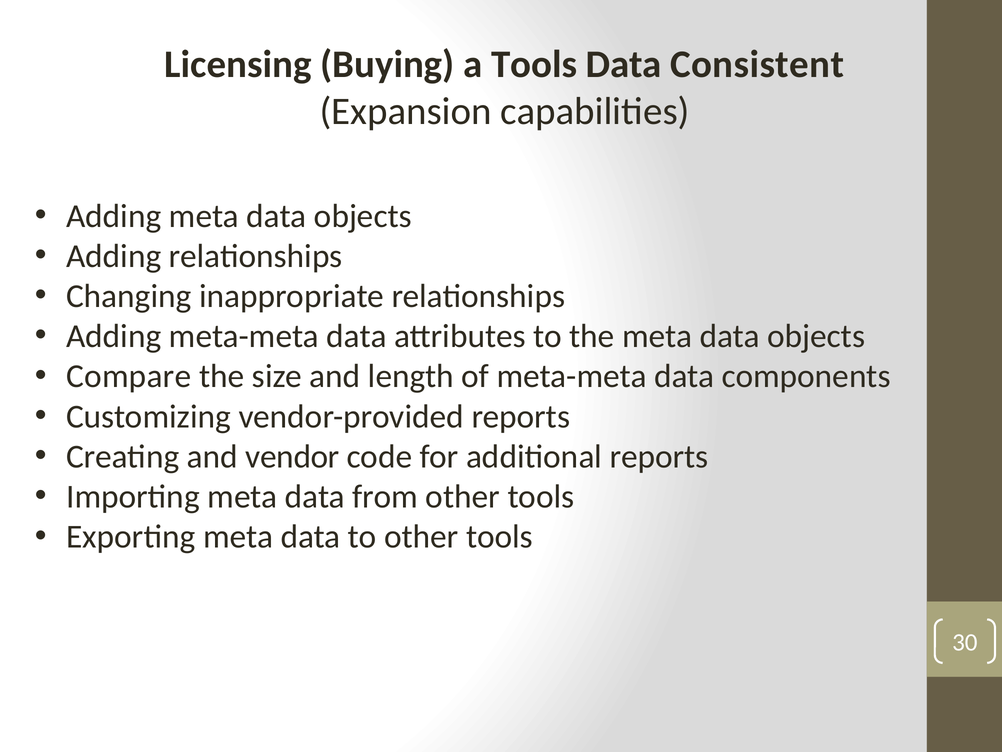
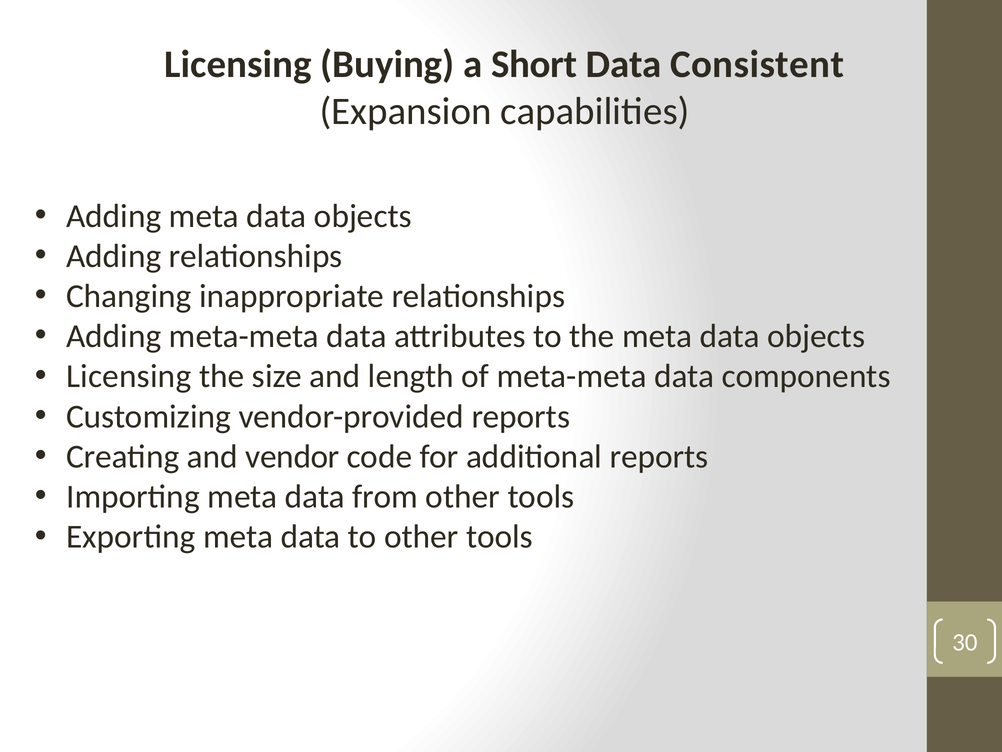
a Tools: Tools -> Short (534, 64)
Compare: Compare -> Licensing (129, 376)
